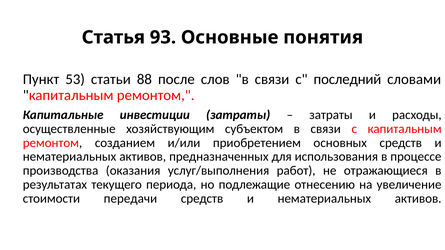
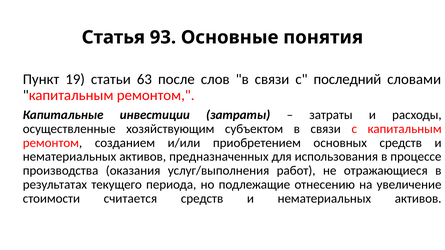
53: 53 -> 19 (75, 79)
88: 88 -> 63 (144, 79)
передачи: передачи -> считается (130, 199)
